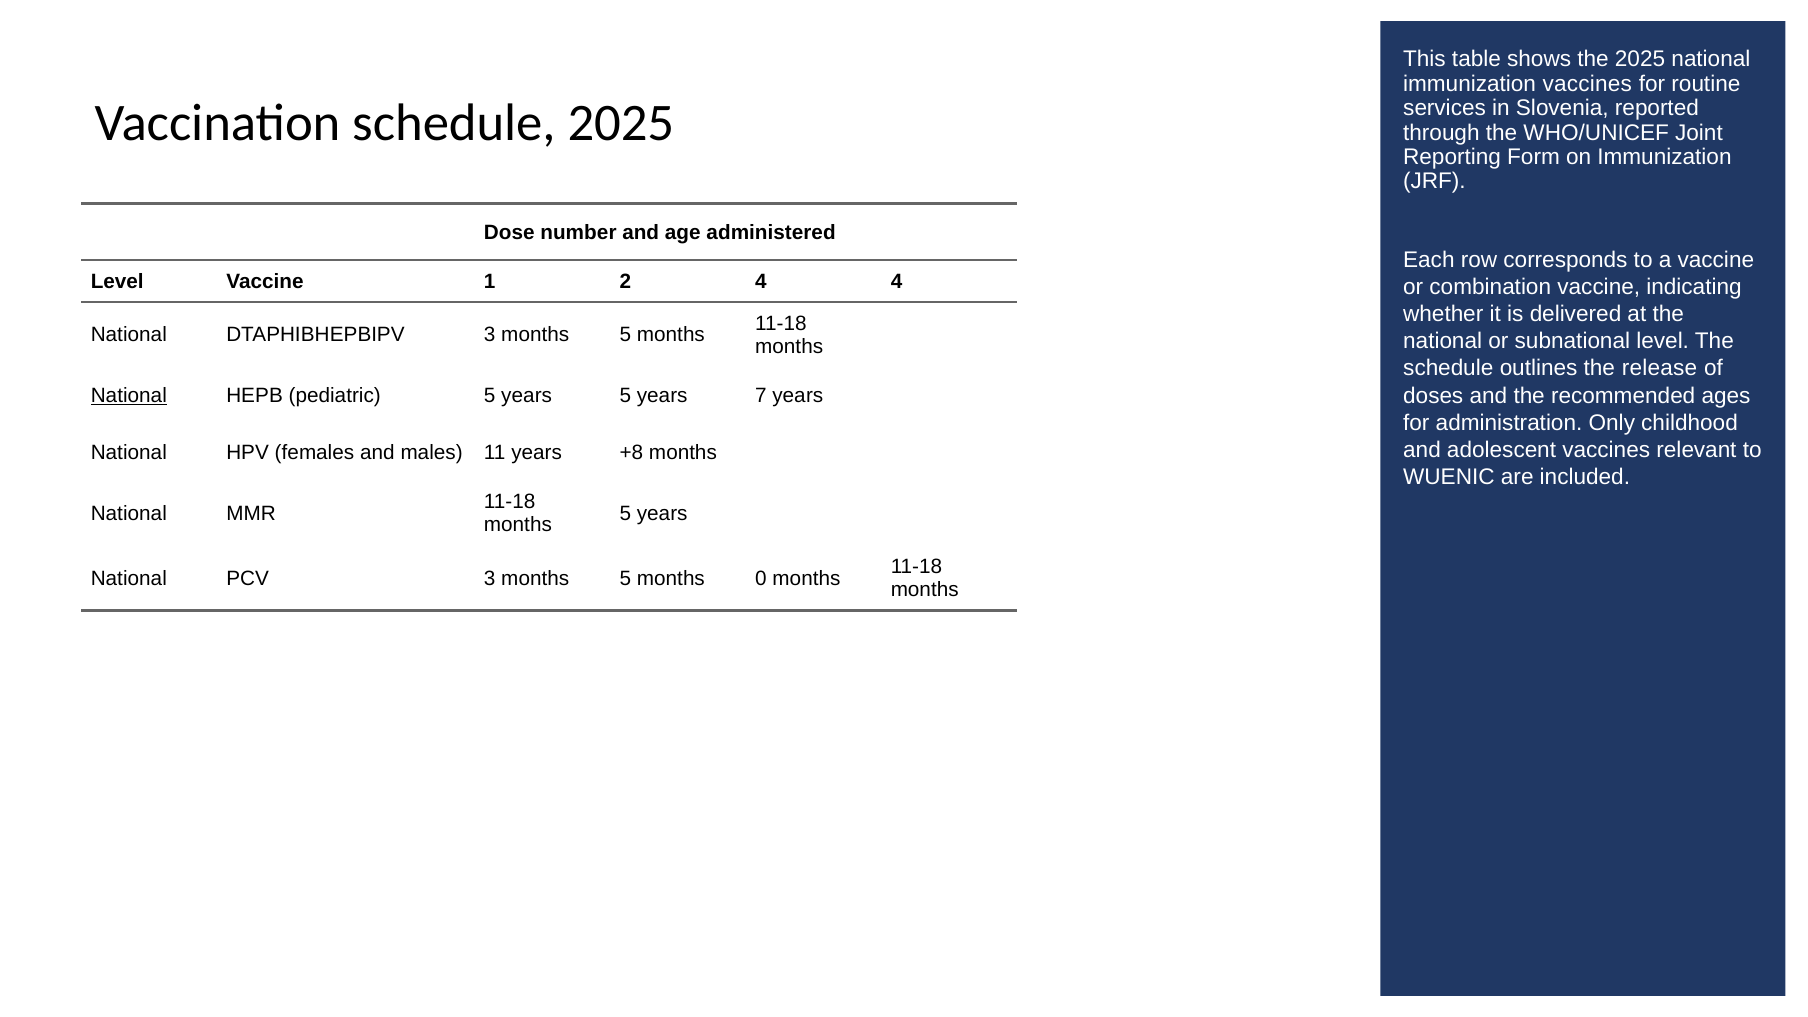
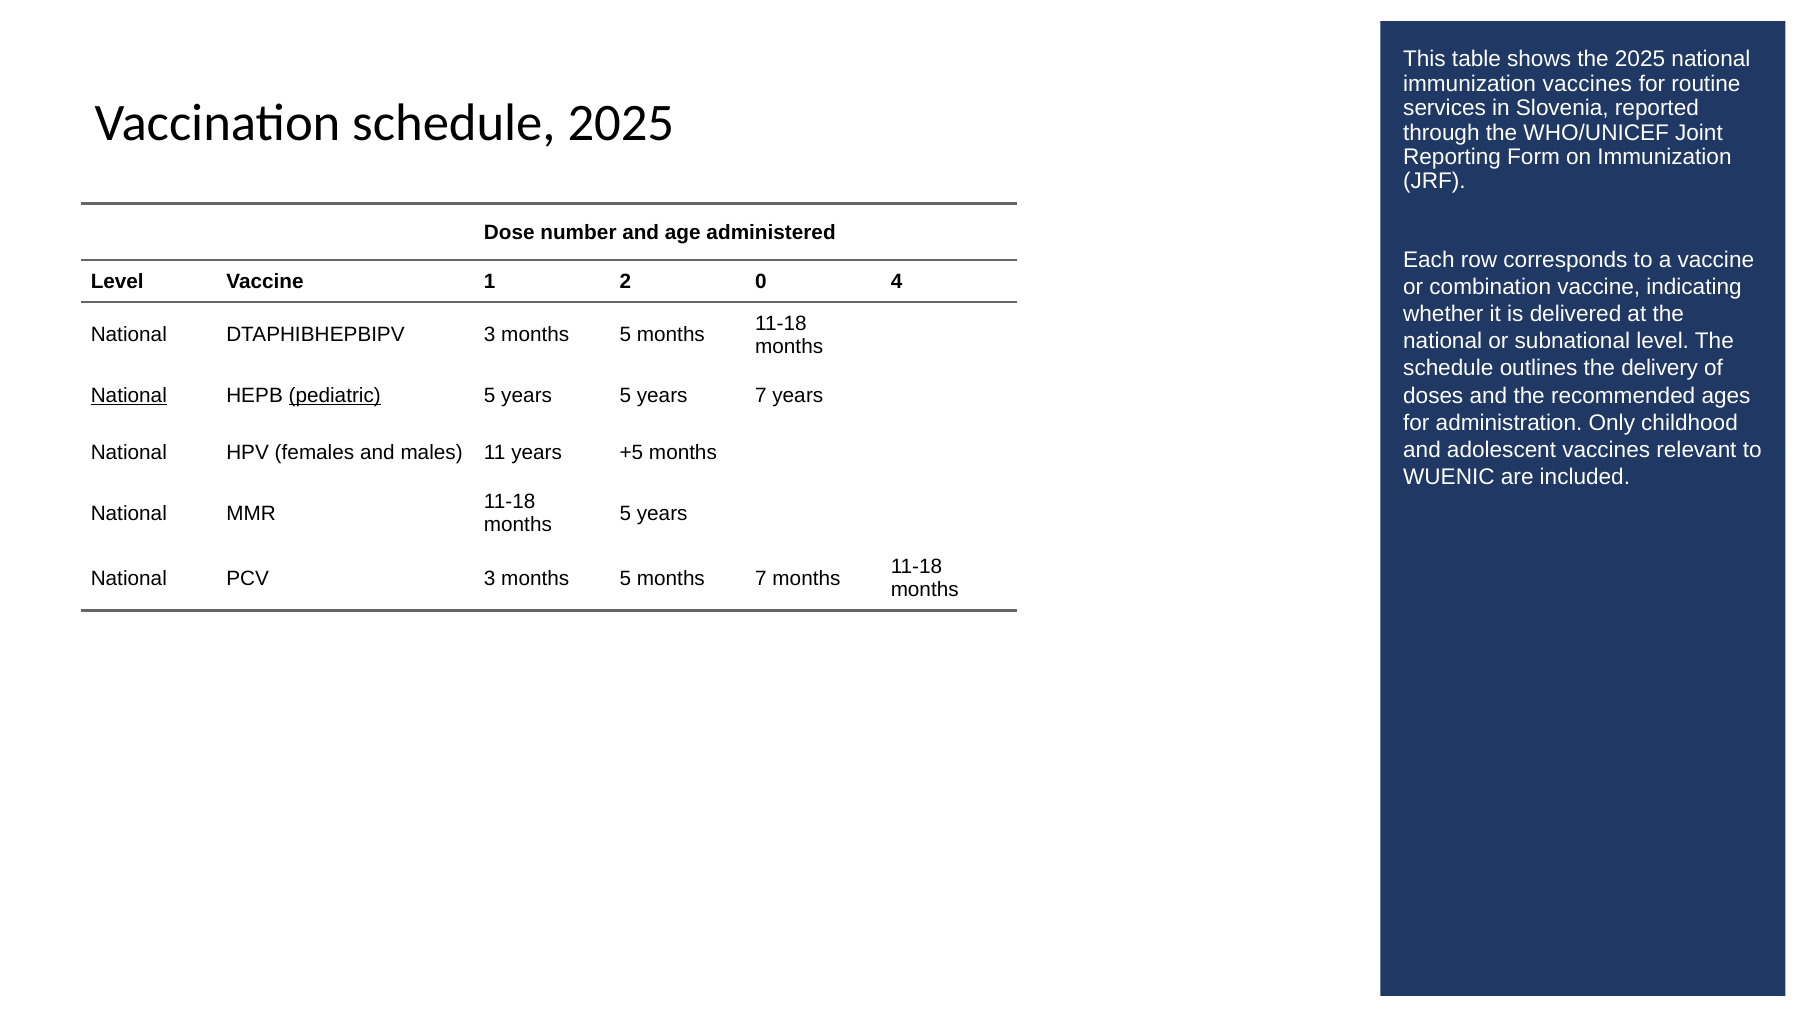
2 4: 4 -> 0 (761, 281)
release: release -> delivery (1660, 368)
pediatric underline: none -> present (335, 396)
+8: +8 -> +5 (631, 453)
months 0: 0 -> 7 (761, 578)
